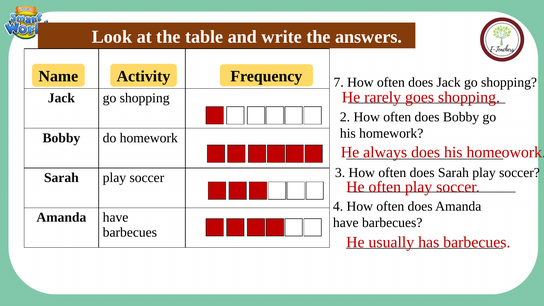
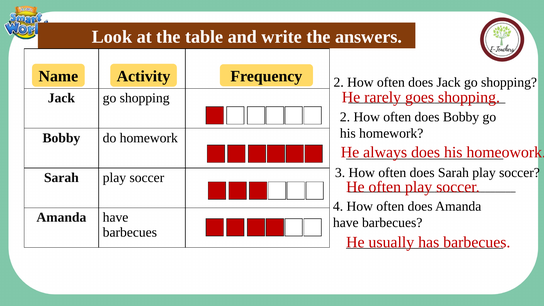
Frequency 7: 7 -> 2 (339, 82)
